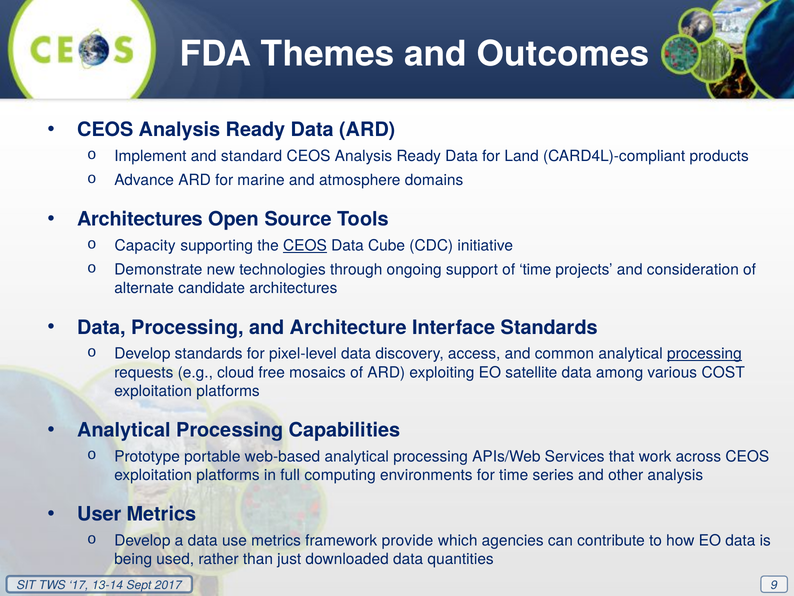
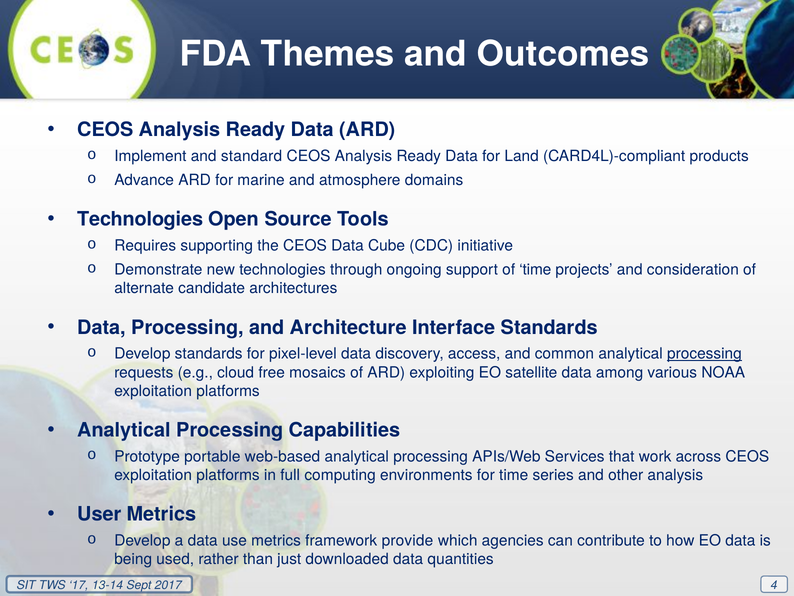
Architectures: Architectures -> Technologies (140, 219)
Capacity: Capacity -> Requires (145, 246)
CEOS underline: present -> none (305, 246)
COST: COST -> NOAA (723, 372)
9: 9 -> 4 (774, 585)
